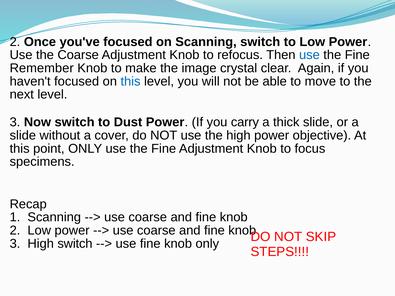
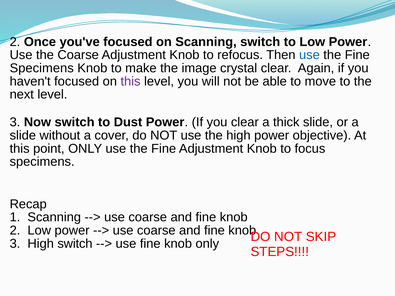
Remember: Remember -> Specimens (42, 68)
this colour: blue -> purple (131, 81)
you carry: carry -> clear (245, 122)
